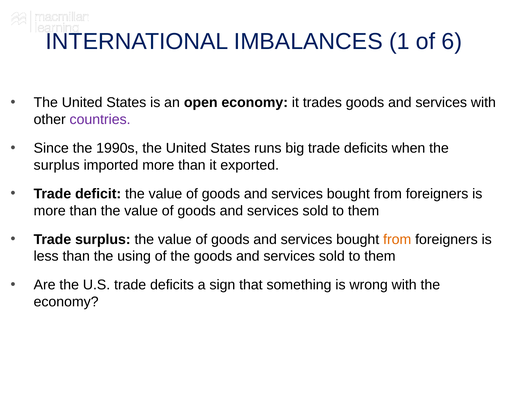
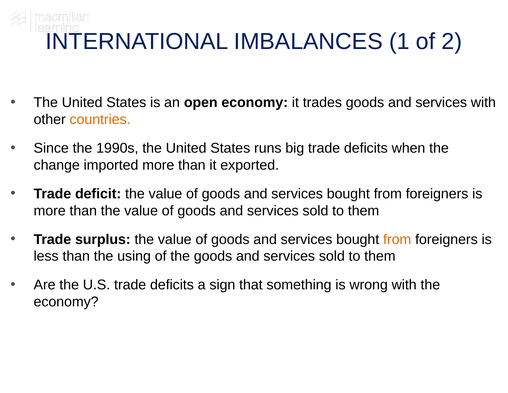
6: 6 -> 2 (452, 41)
countries colour: purple -> orange (100, 119)
surplus: surplus -> change (57, 165)
